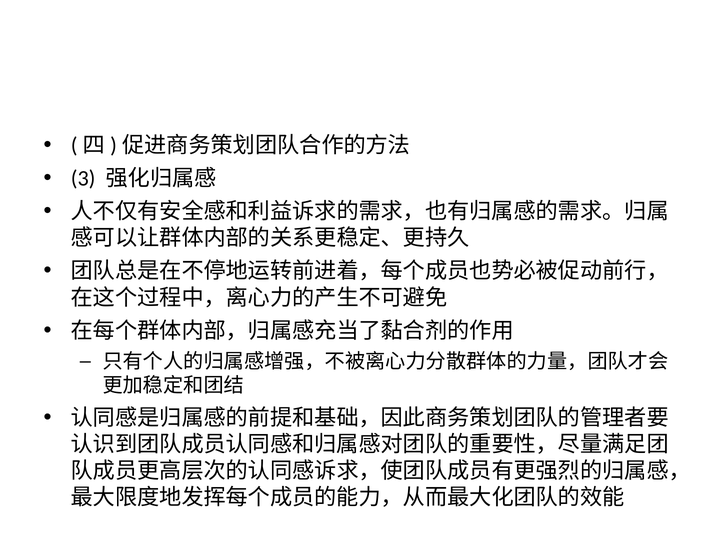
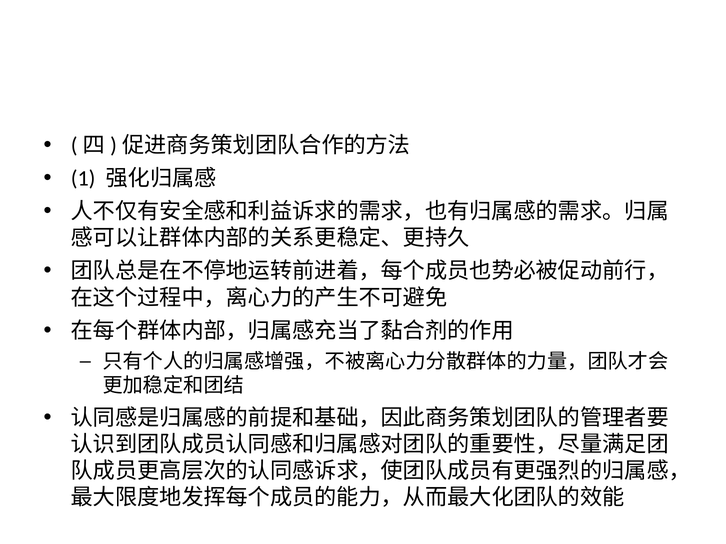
3: 3 -> 1 (83, 179)
